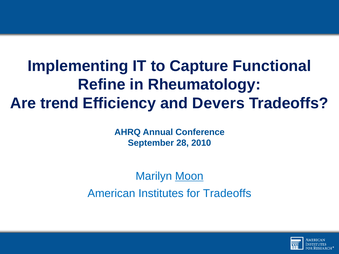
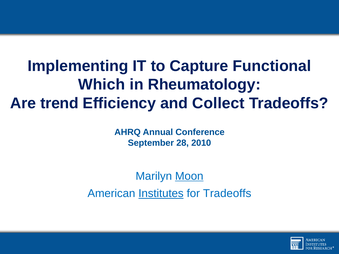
Refine: Refine -> Which (102, 85)
Devers: Devers -> Collect (218, 103)
Institutes underline: none -> present (161, 194)
